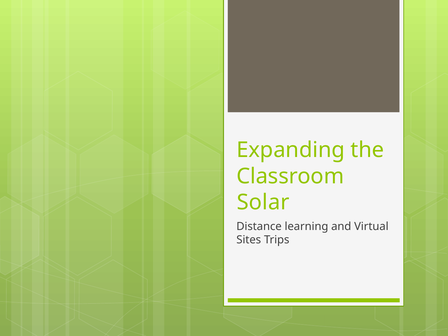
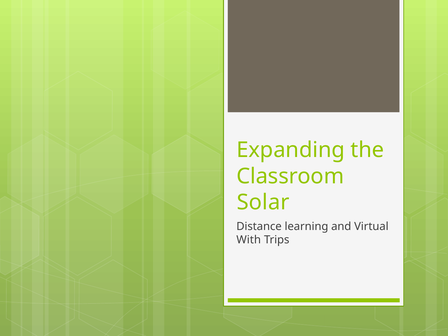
Sites: Sites -> With (249, 240)
